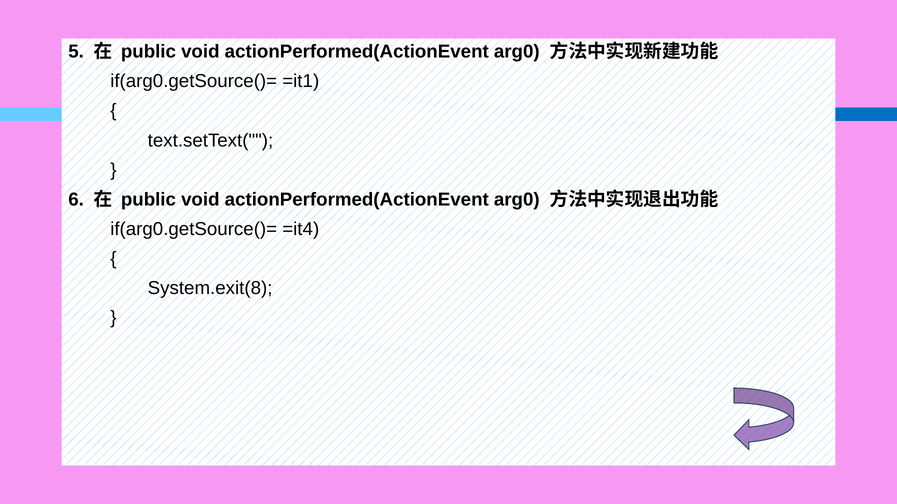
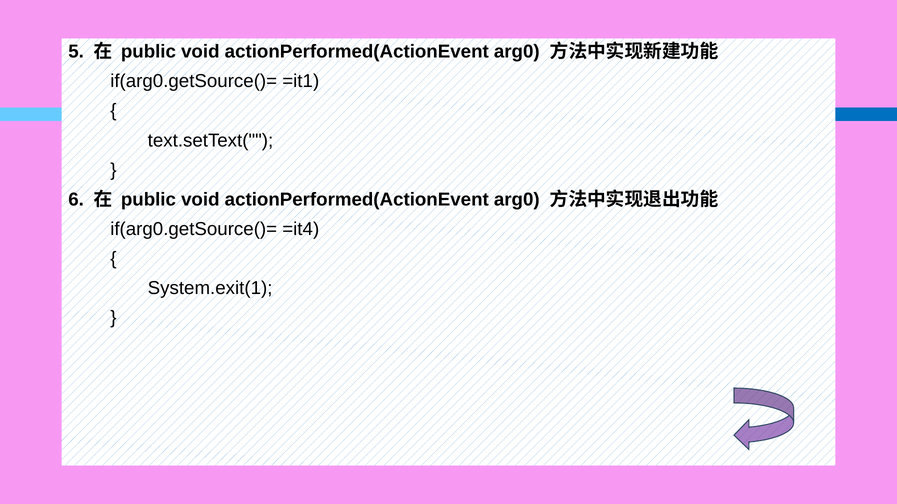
System.exit(8: System.exit(8 -> System.exit(1 (210, 288)
